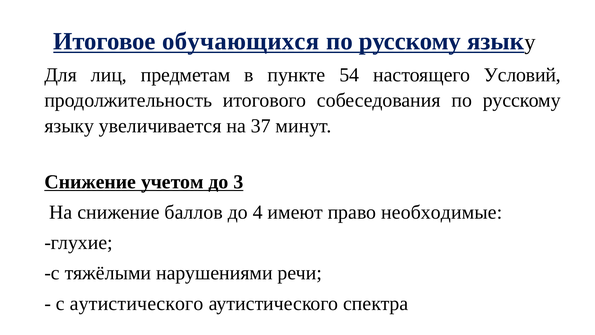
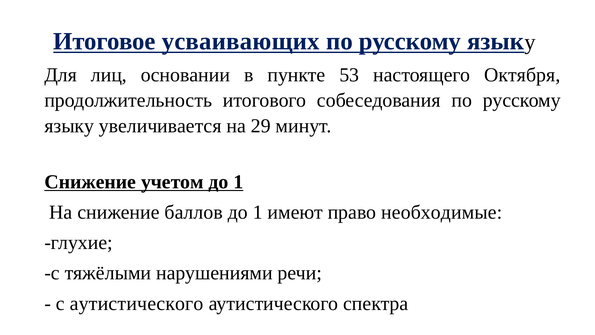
обучающихся: обучающихся -> усваивающих (241, 41)
предметам: предметам -> основании (186, 75)
54: 54 -> 53 (349, 75)
Условий: Условий -> Октября (522, 75)
37: 37 -> 29 (261, 126)
3: 3 -> 1 (238, 182)
баллов до 4: 4 -> 1 (258, 212)
